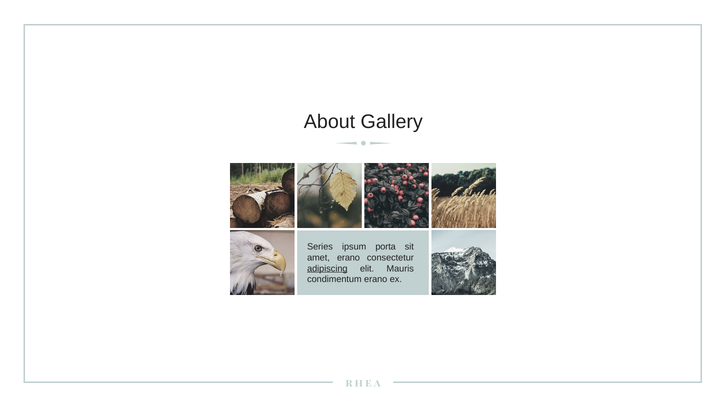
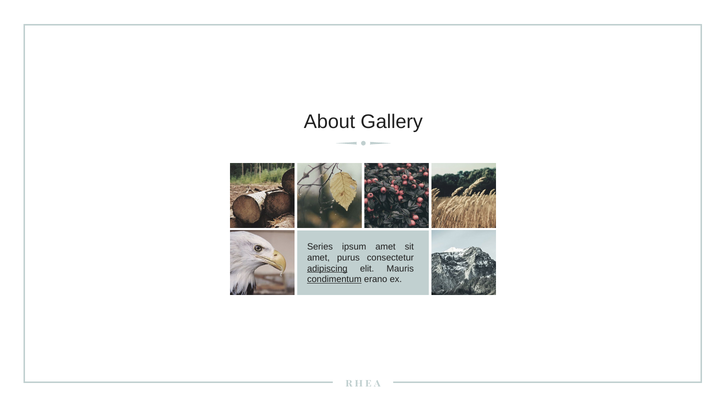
ipsum porta: porta -> amet (386, 247)
amet erano: erano -> purus (348, 258)
condimentum underline: none -> present (334, 280)
